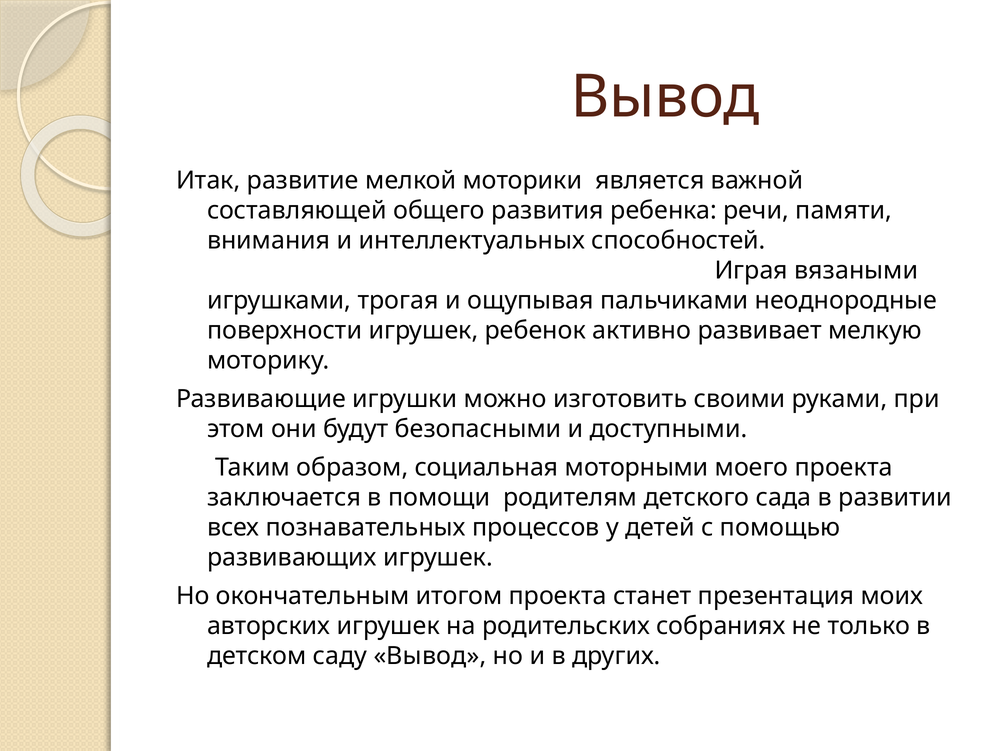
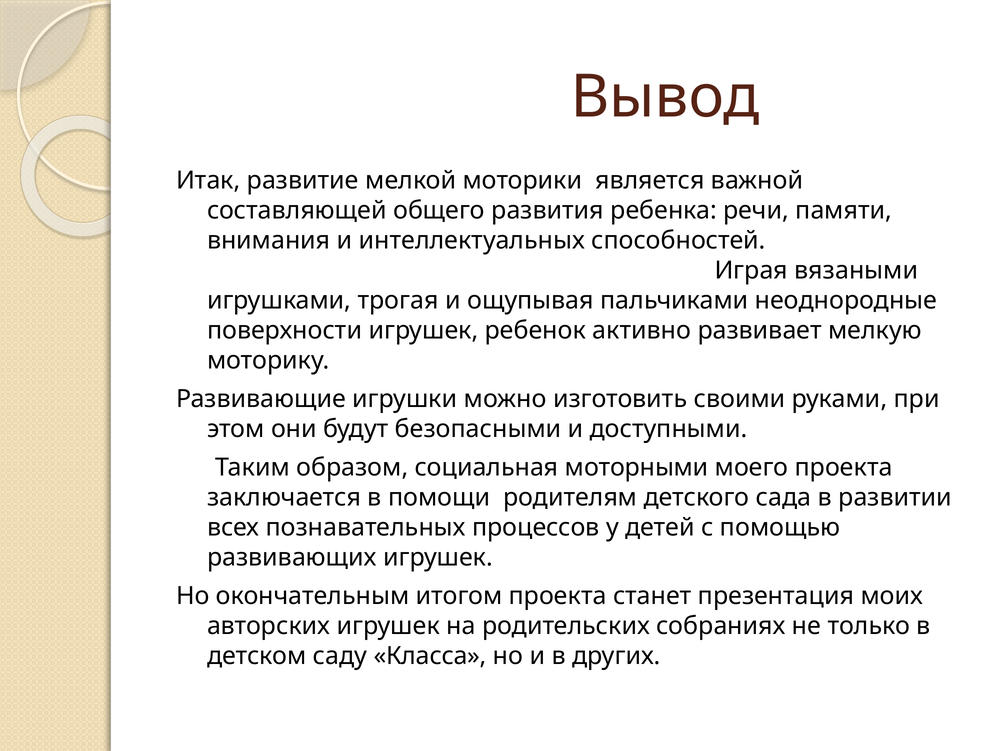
саду Вывод: Вывод -> Класса (430, 656)
